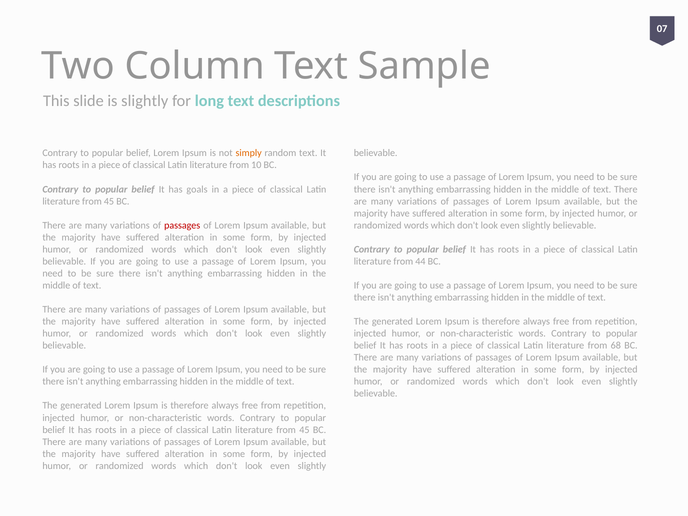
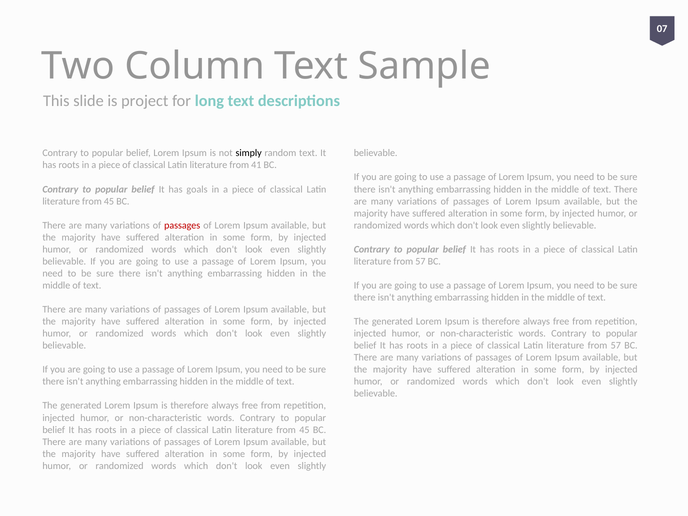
is slightly: slightly -> project (145, 101)
simply colour: orange -> black (249, 153)
10: 10 -> 41 (256, 165)
44: 44 -> 57 (420, 261)
68: 68 -> 57 (616, 346)
